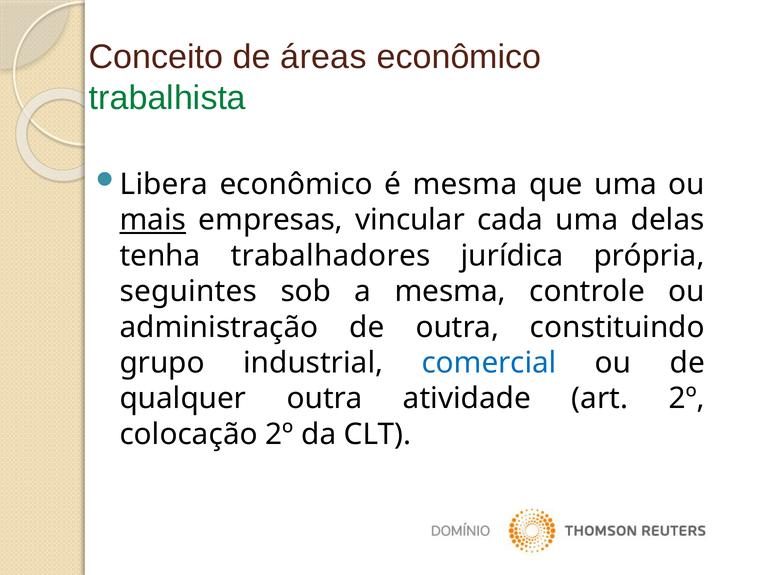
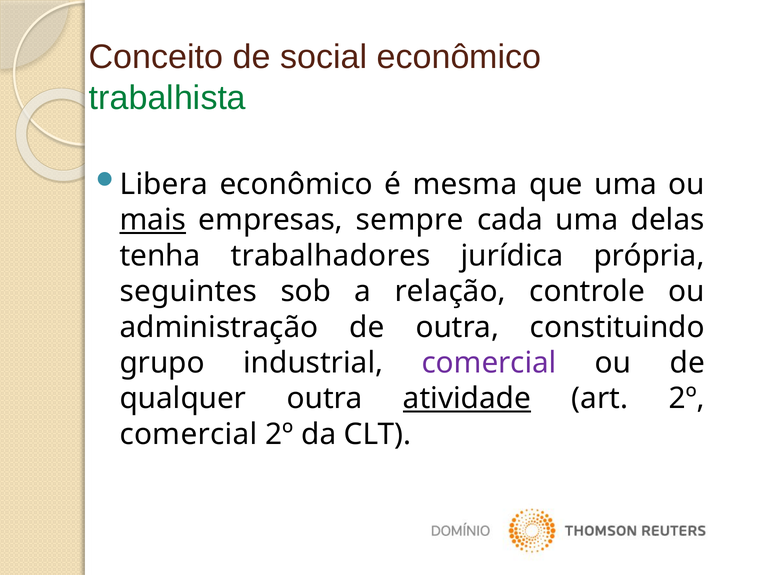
áreas: áreas -> social (324, 57)
vincular: vincular -> sempre (410, 220)
a mesma: mesma -> relação (450, 291)
comercial colour: blue -> purple (489, 363)
atividade underline: none -> present (467, 398)
colocação: colocação -> comercial (189, 434)
